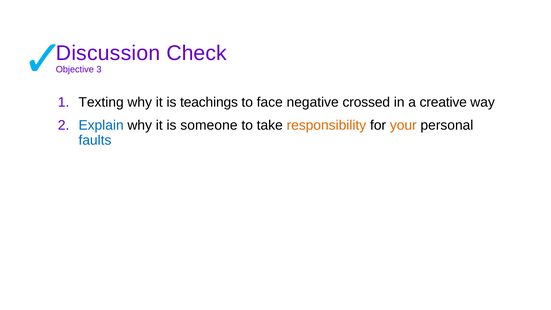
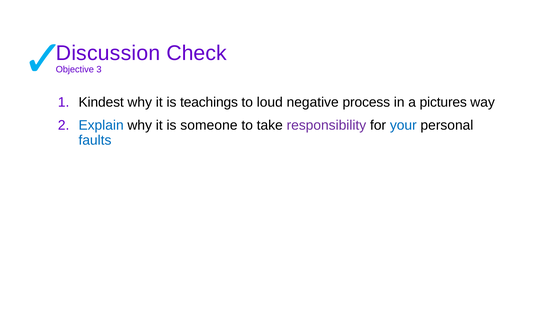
Texting: Texting -> Kindest (101, 102)
face: face -> loud (270, 102)
crossed: crossed -> process (366, 102)
creative: creative -> pictures (443, 102)
responsibility colour: orange -> purple (326, 125)
your colour: orange -> blue (403, 125)
